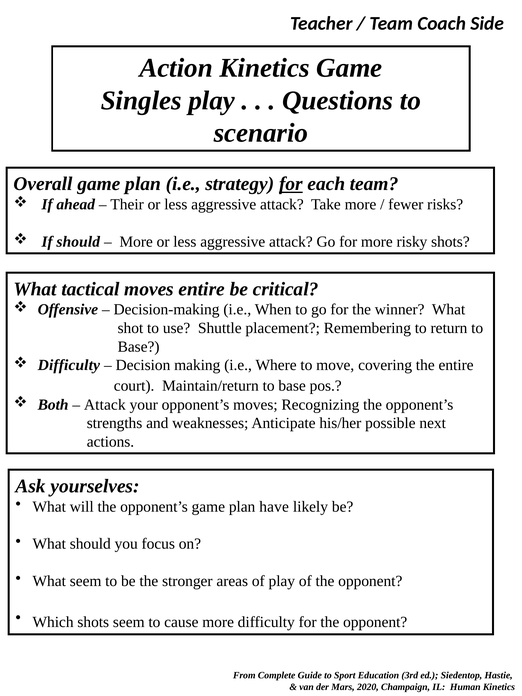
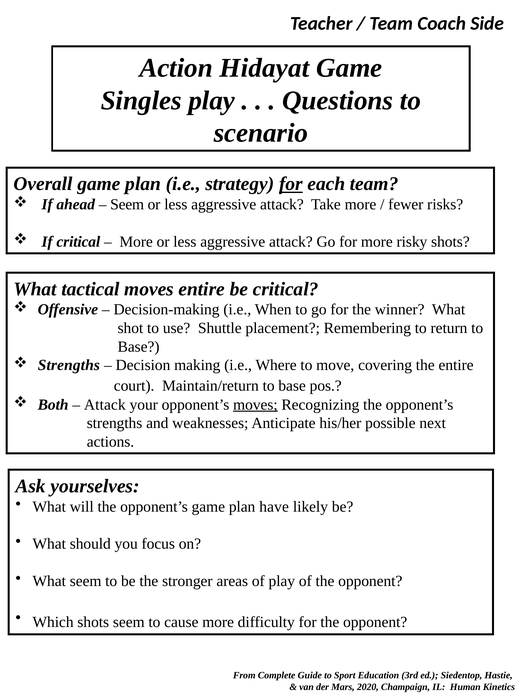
Action Kinetics: Kinetics -> Hidayat (264, 68)
Their: Their -> Seem (127, 205)
If should: should -> critical (78, 242)
Difficulty: Difficulty -> Strengths (69, 365)
moves underline: none -> present (255, 405)
